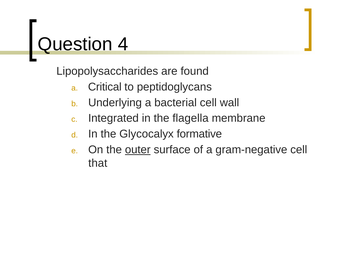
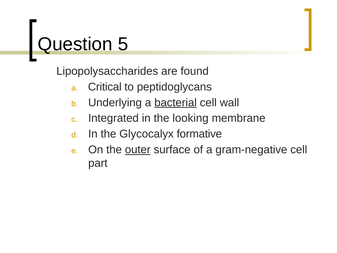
4: 4 -> 5 (123, 44)
bacterial underline: none -> present (176, 102)
flagella: flagella -> looking (191, 118)
that: that -> part (98, 163)
